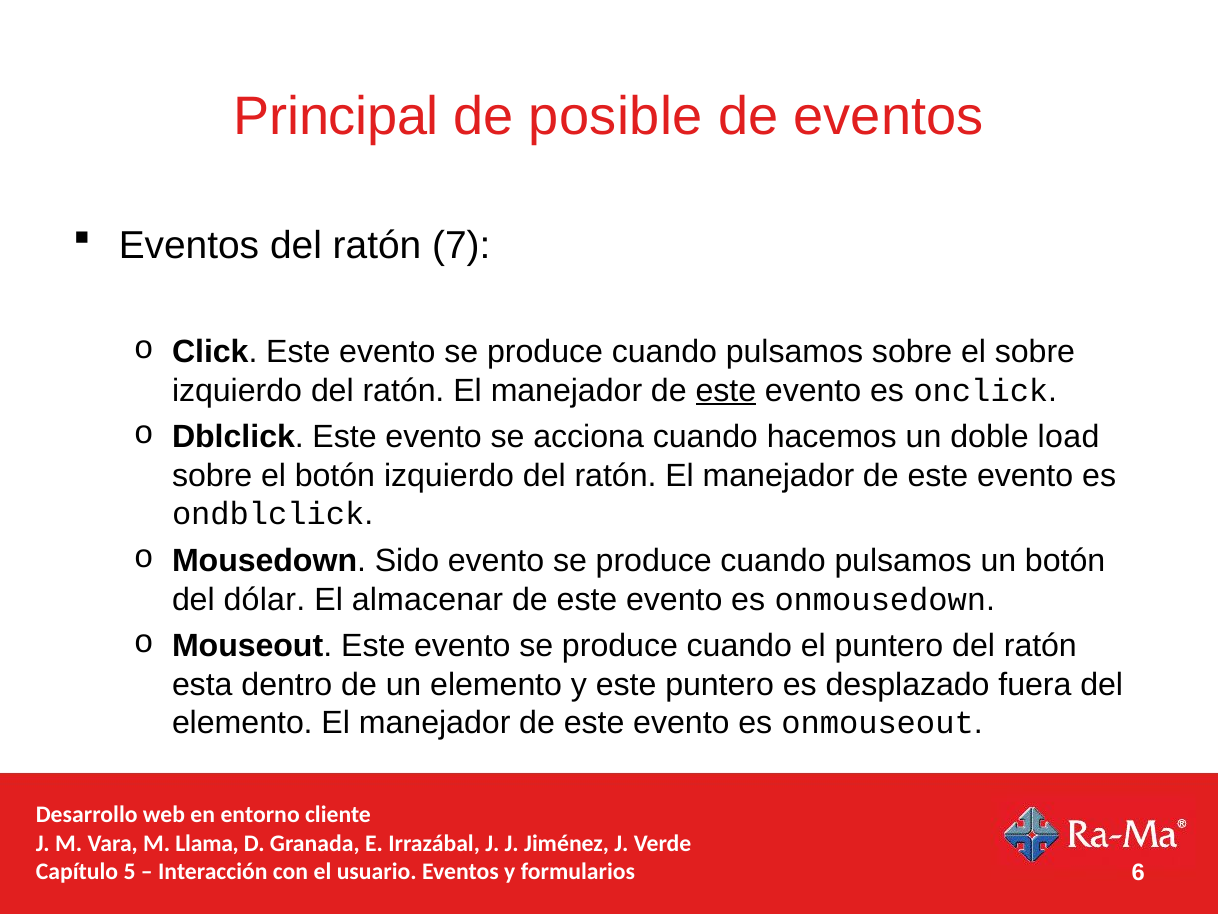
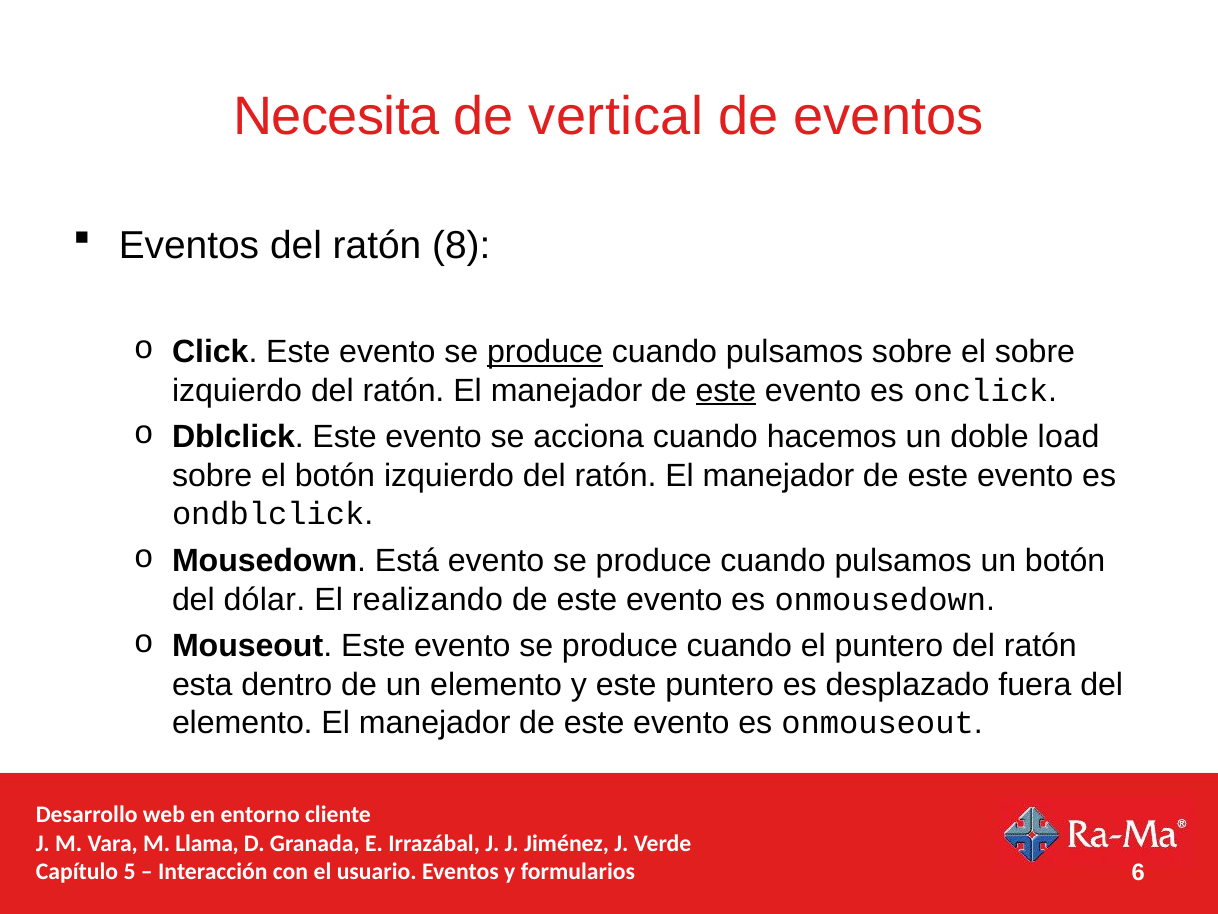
Principal: Principal -> Necesita (336, 116)
posible: posible -> vertical (616, 116)
7: 7 -> 8 (461, 245)
produce underline: none -> present (545, 352)
Sido: Sido -> Está (407, 561)
almacenar: almacenar -> realizando (427, 599)
